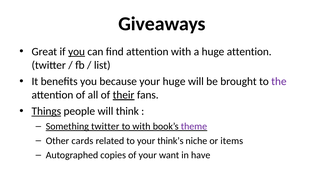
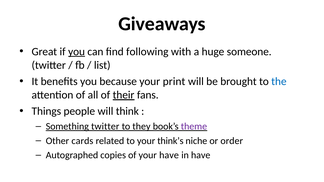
find attention: attention -> following (147, 52)
huge attention: attention -> someone (249, 52)
your huge: huge -> print (174, 82)
the colour: purple -> blue (279, 82)
Things underline: present -> none (46, 111)
to with: with -> they (141, 127)
items: items -> order (232, 141)
your want: want -> have (169, 155)
